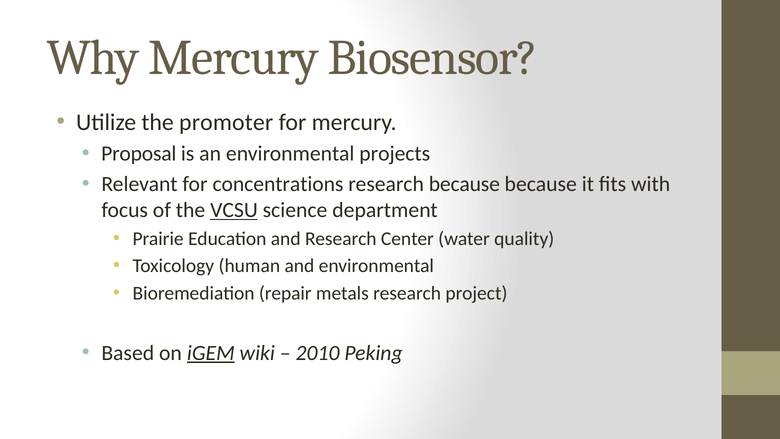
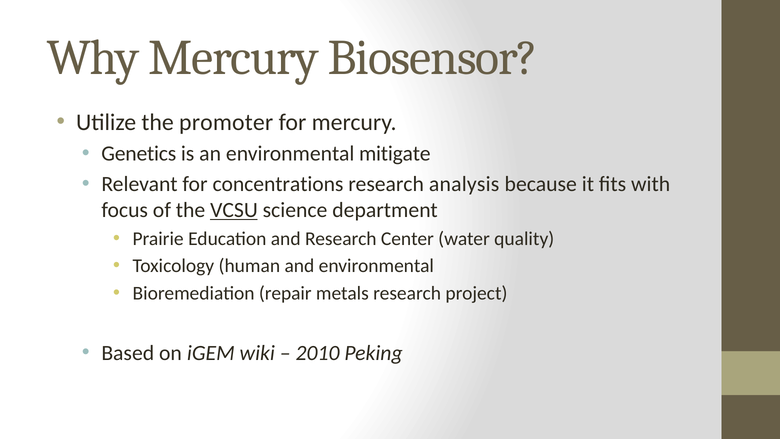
Proposal: Proposal -> Genetics (139, 154)
projects: projects -> mitigate (395, 154)
research because: because -> analysis (464, 184)
iGEM underline: present -> none (211, 353)
